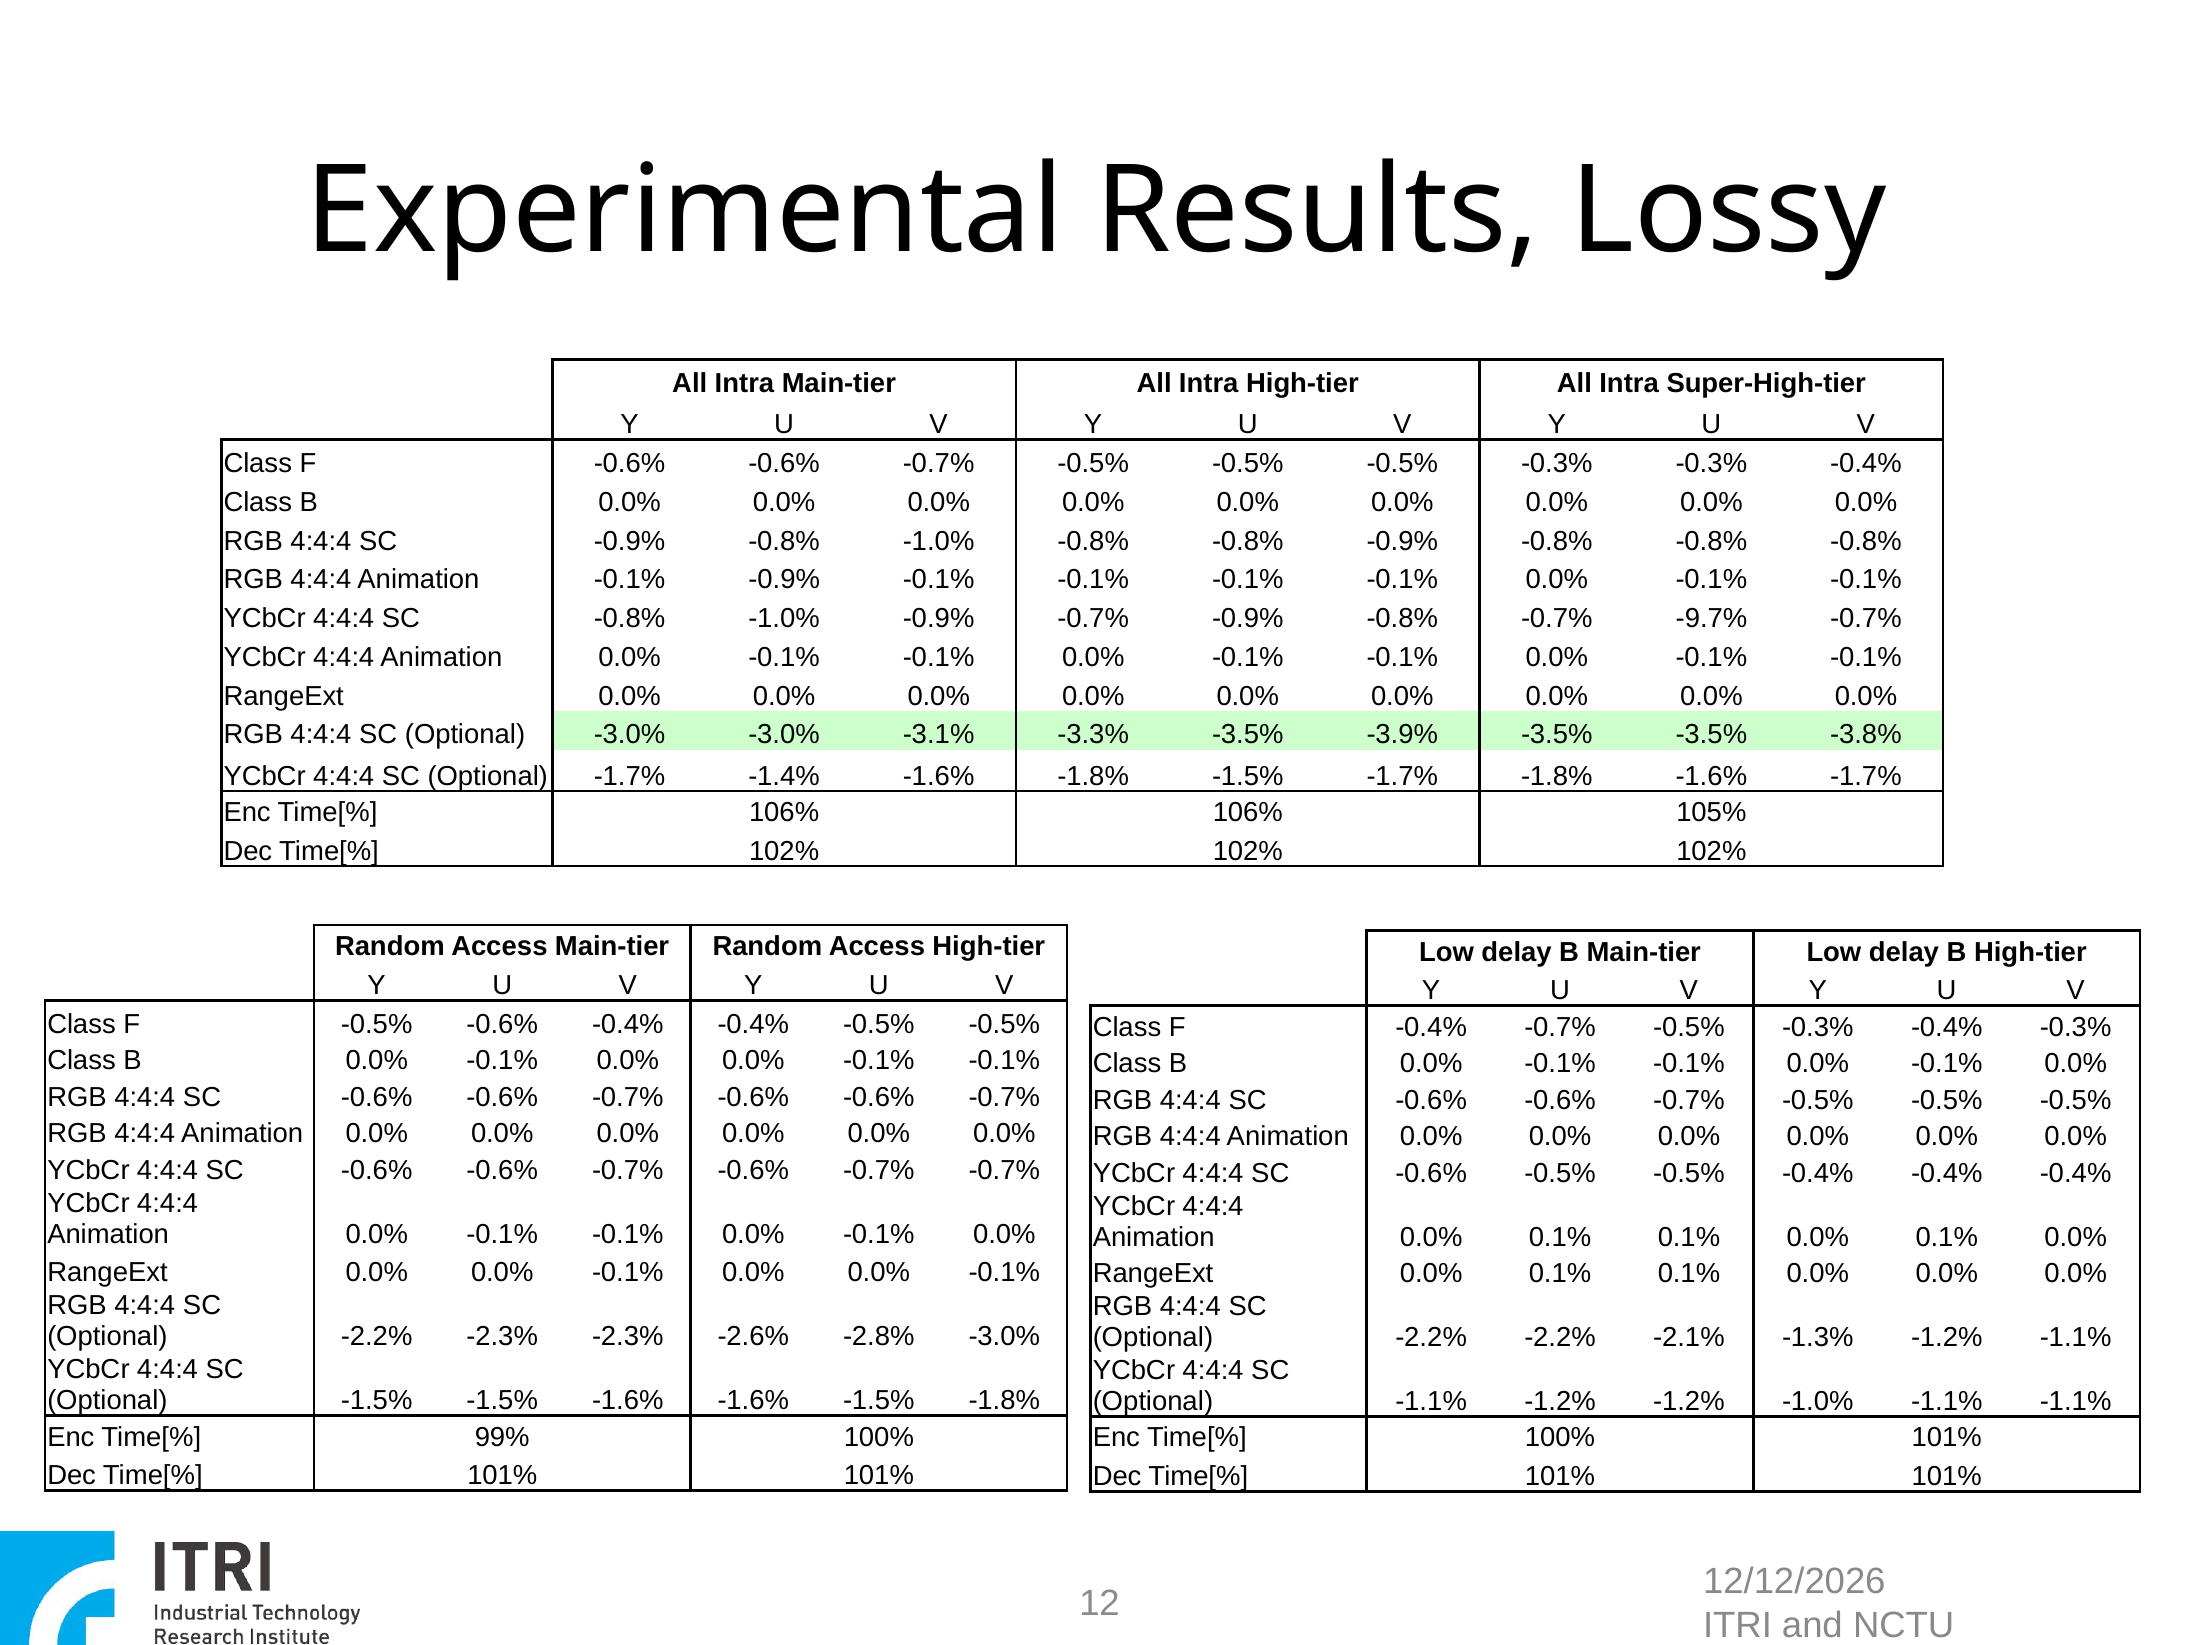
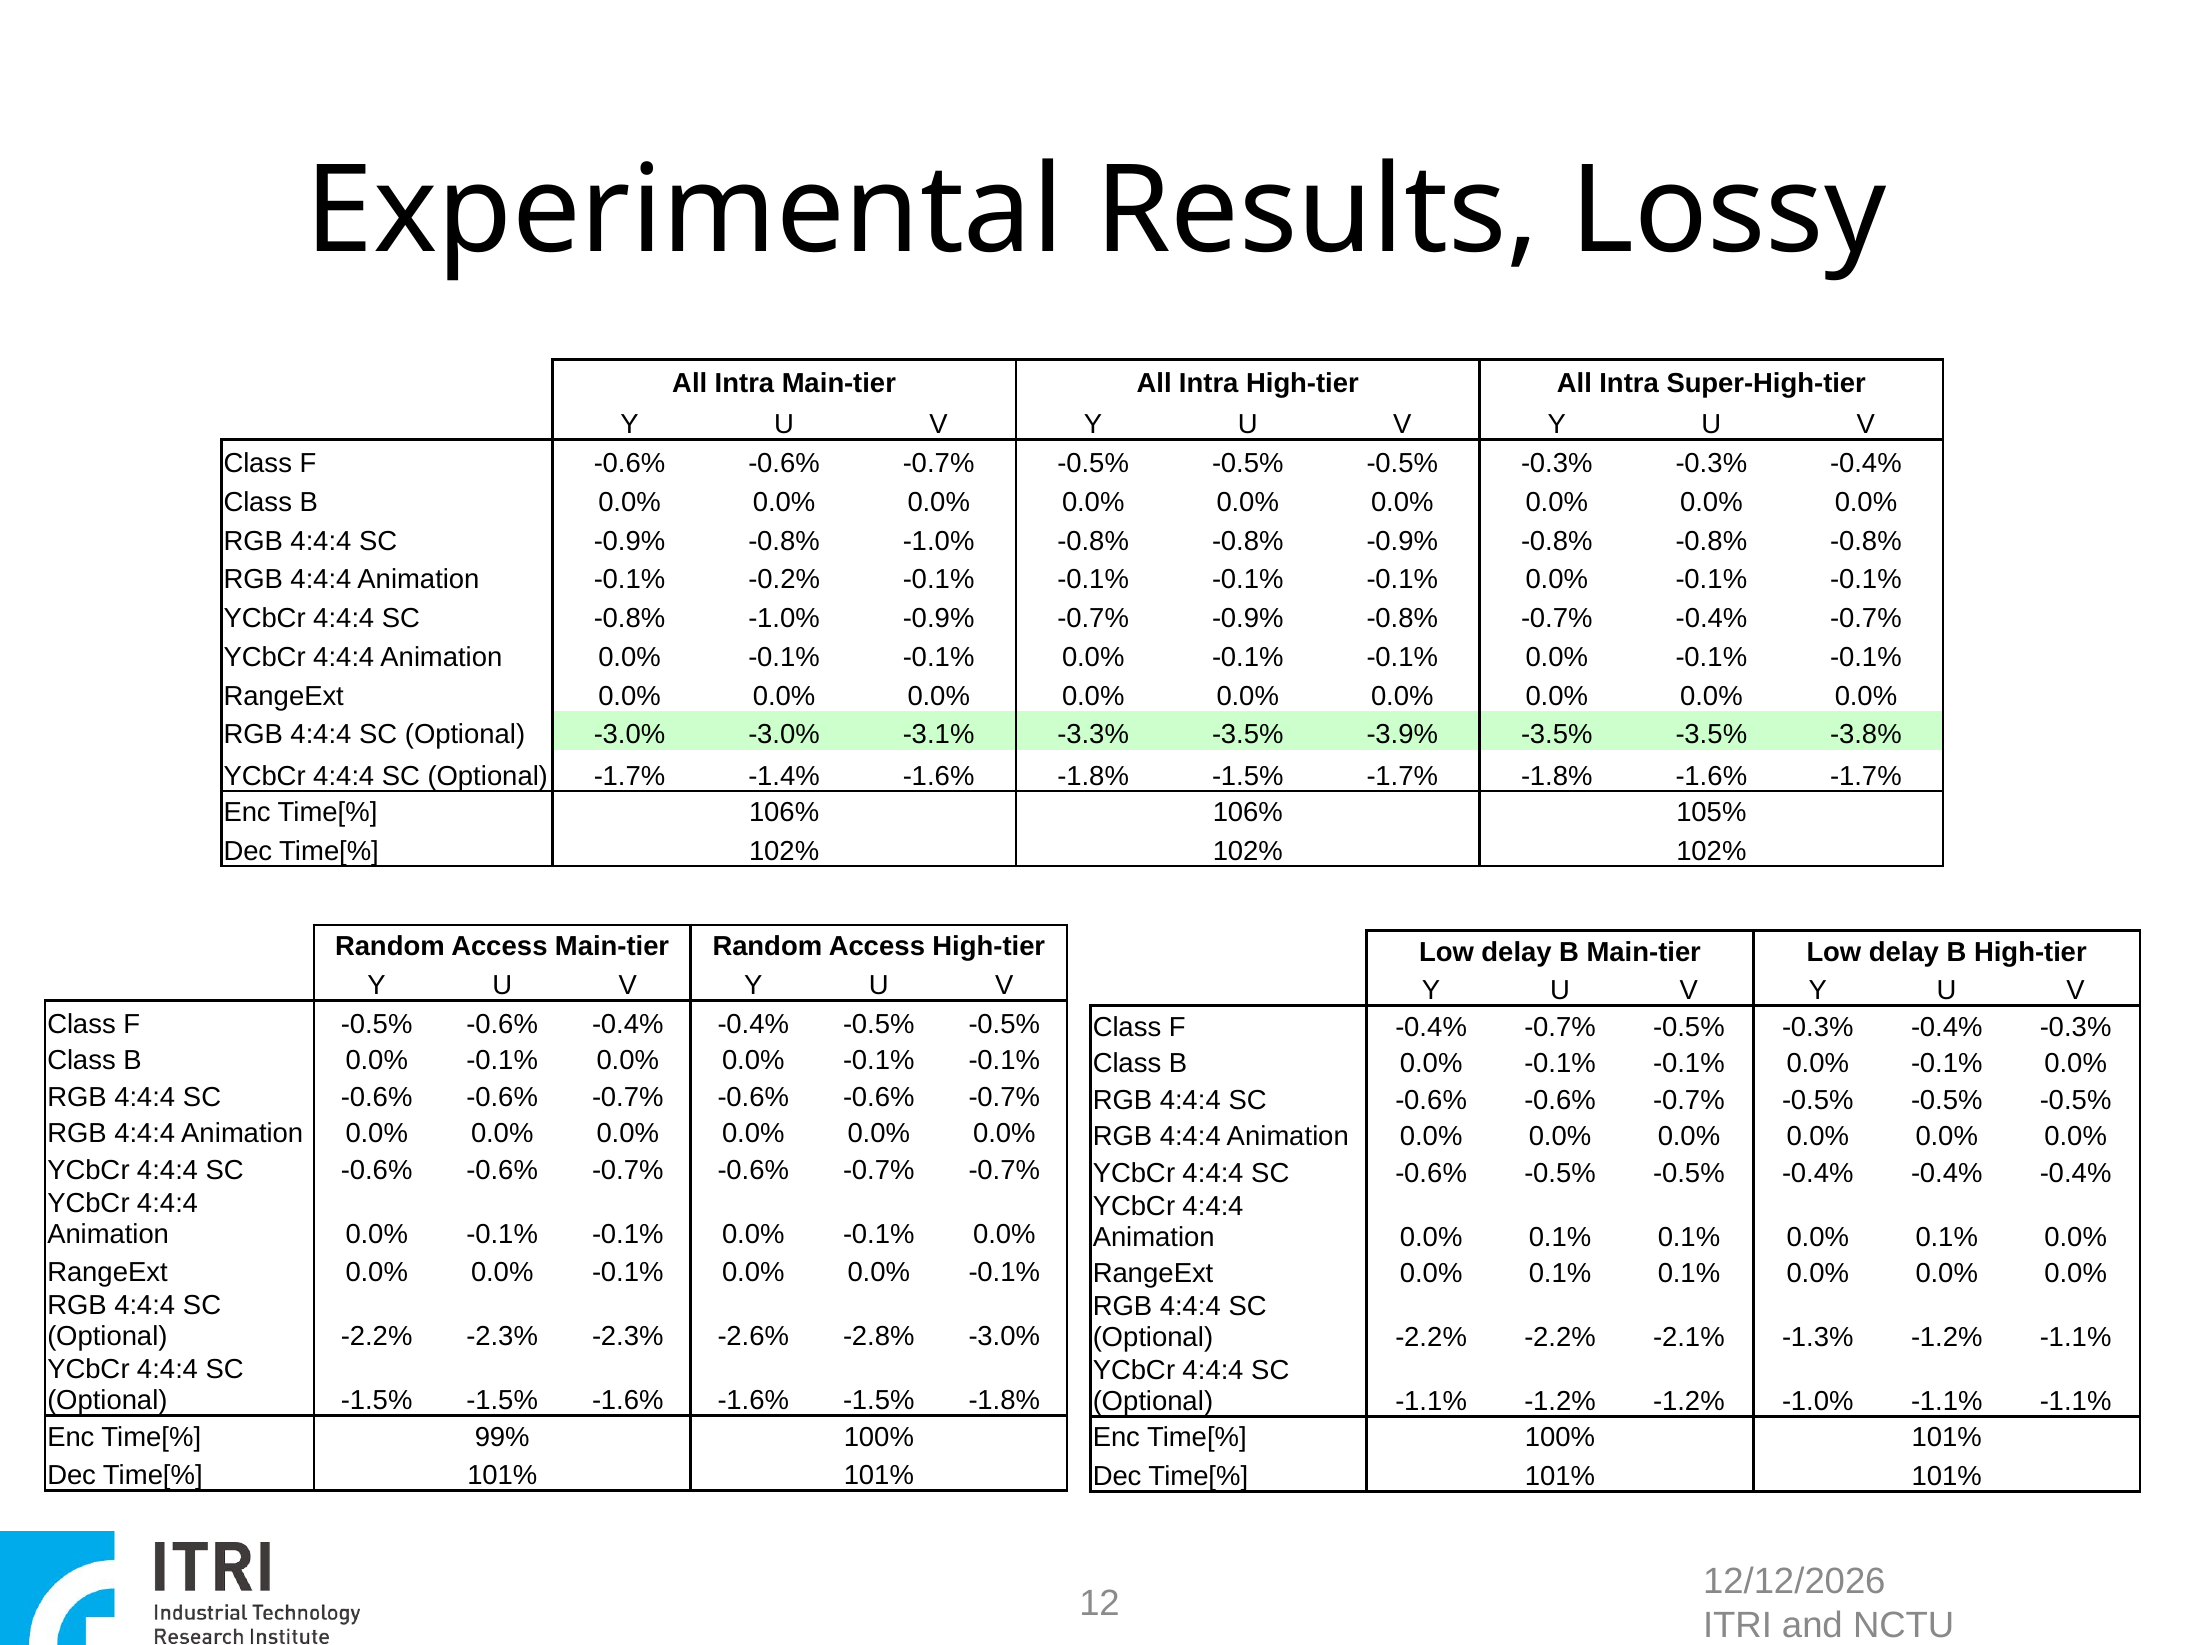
-0.1% -0.9%: -0.9% -> -0.2% (784, 580)
-0.7% -9.7%: -9.7% -> -0.4% (1711, 618)
